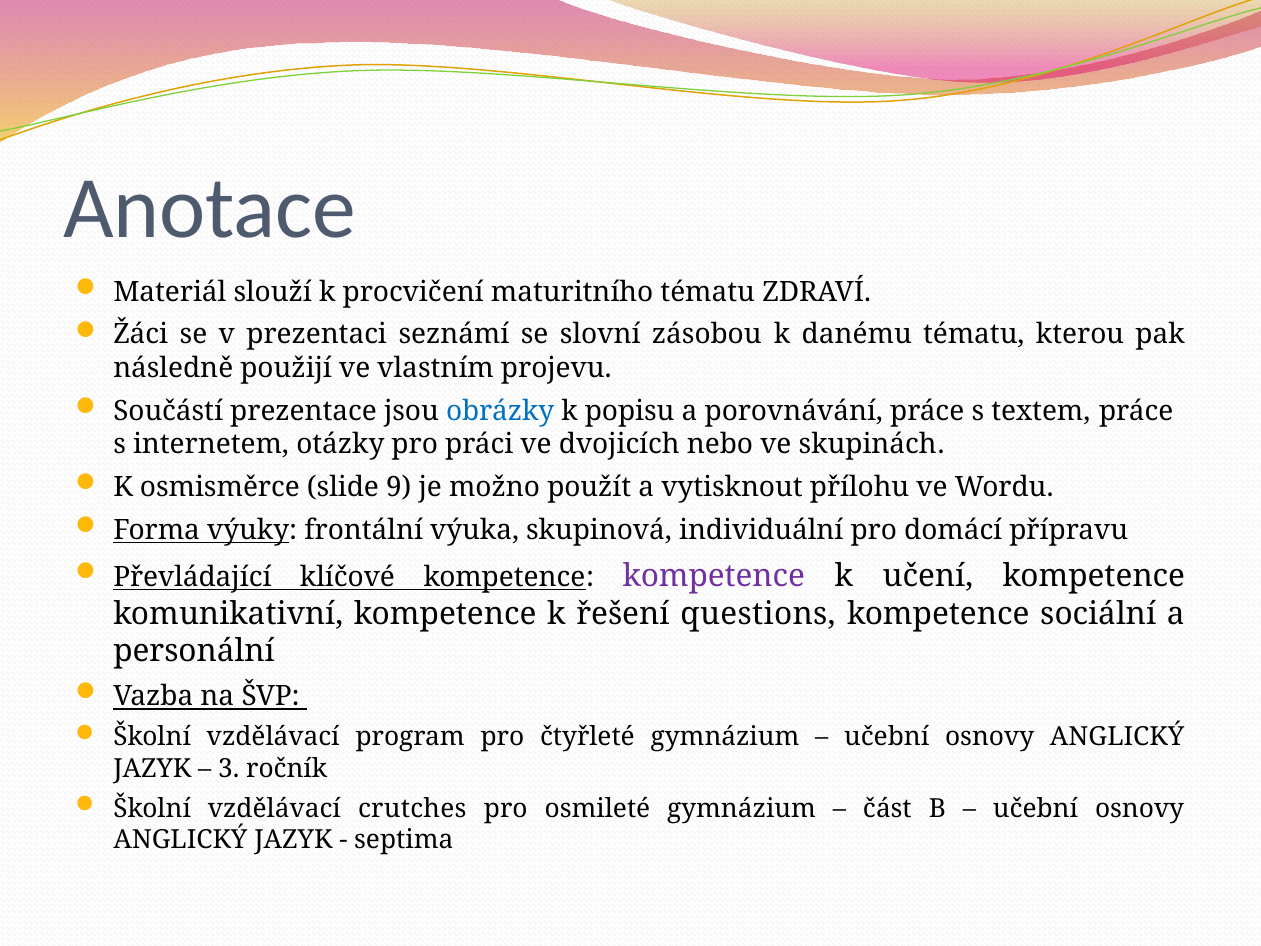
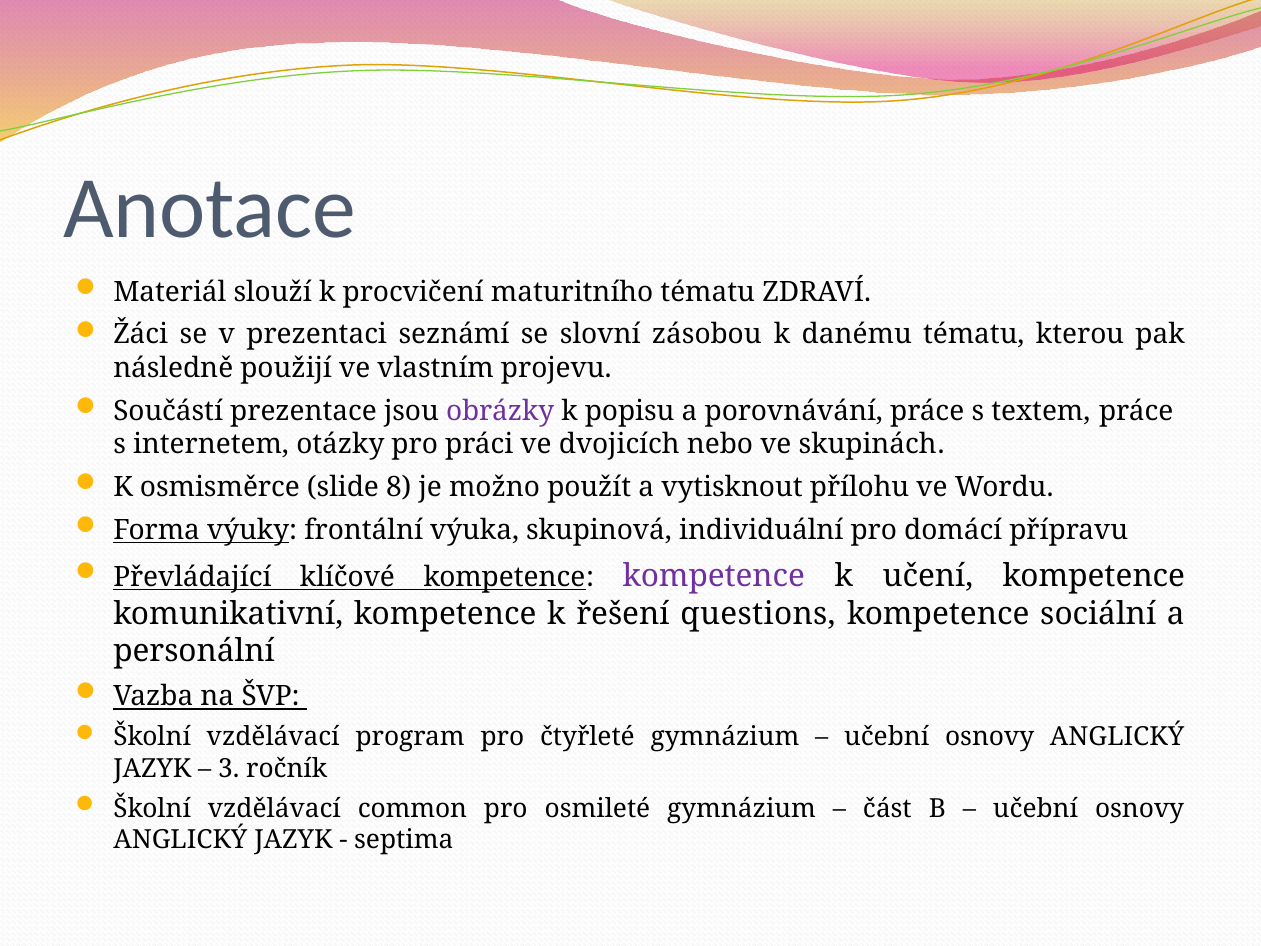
obrázky colour: blue -> purple (500, 411)
9: 9 -> 8 (399, 487)
crutches: crutches -> common (412, 808)
